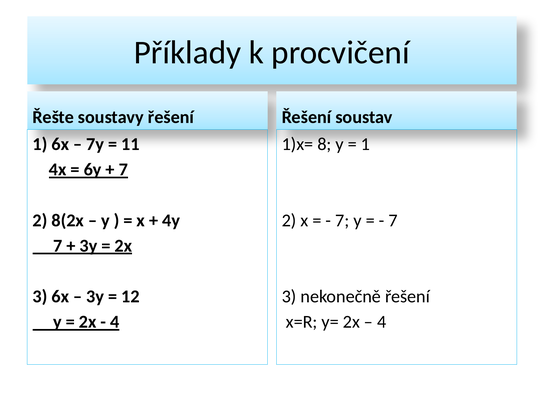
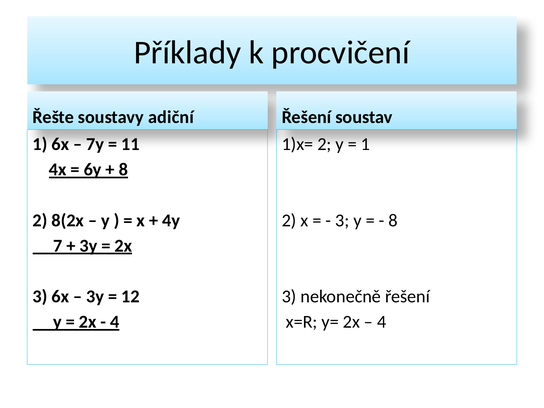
soustavy řešení: řešení -> adiční (171, 117)
1)x= 8: 8 -> 2 (324, 144)
7: 7 -> 8 (123, 170)
7: 7 -> 3 (342, 220)
7: 7 -> 8 (393, 220)
